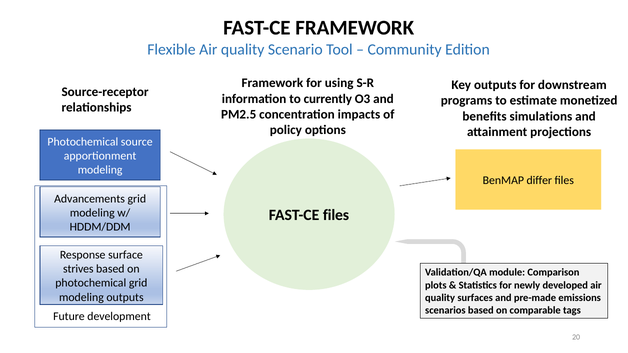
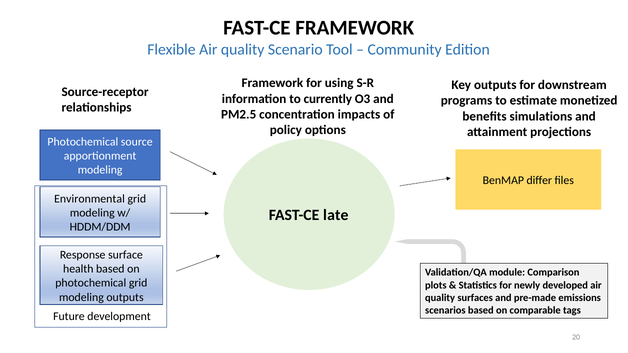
Advancements: Advancements -> Environmental (89, 199)
FAST-CE files: files -> late (336, 215)
strives: strives -> health (78, 269)
